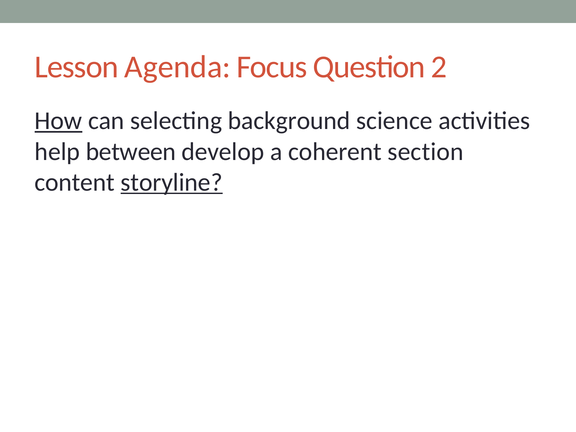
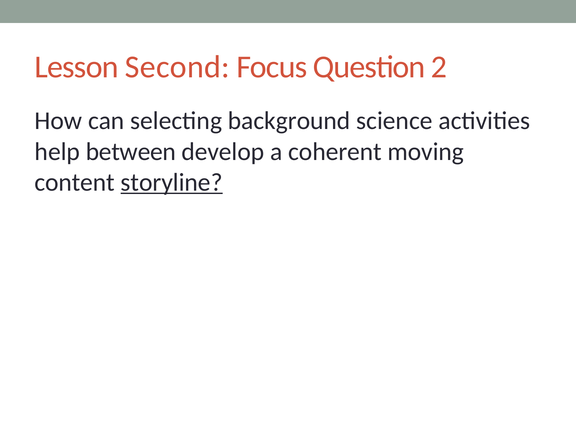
Agenda: Agenda -> Second (177, 67)
How underline: present -> none (58, 121)
section: section -> moving (426, 152)
